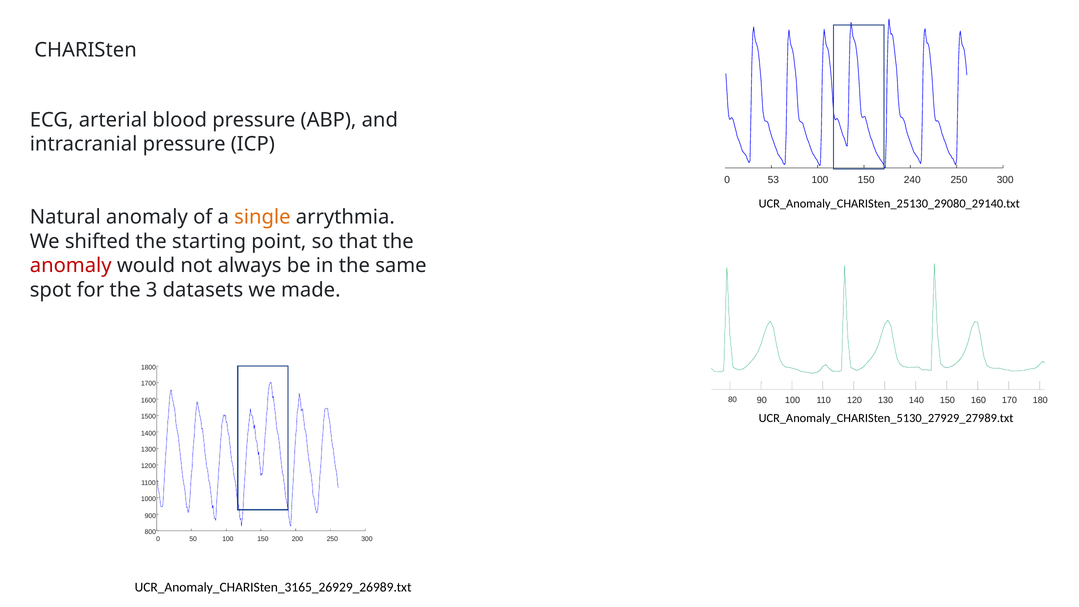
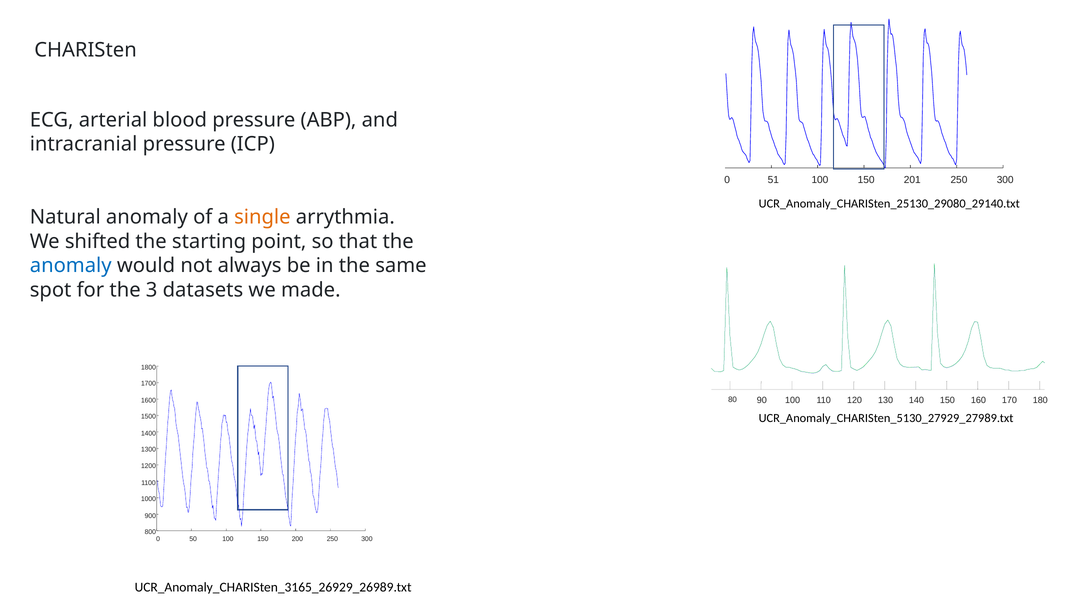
53: 53 -> 51 (773, 180)
240: 240 -> 201 (912, 180)
anomaly colour: red -> blue (71, 266)
